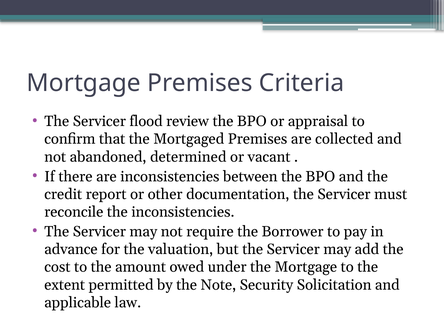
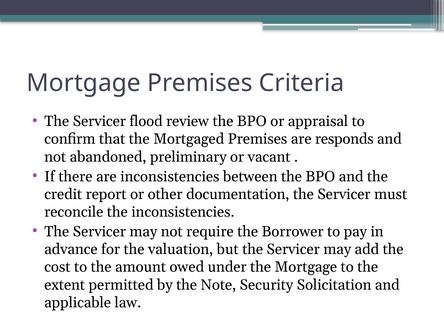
collected: collected -> responds (344, 139)
determined: determined -> preliminary (188, 157)
